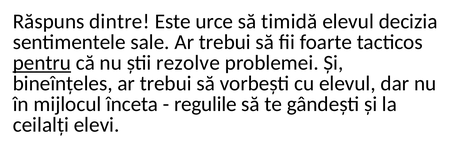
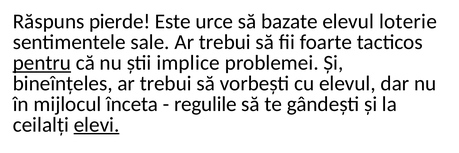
dintre: dintre -> pierde (120, 21)
timidă: timidă -> bazate (289, 21)
decizia: decizia -> loterie (408, 21)
rezolve: rezolve -> implice (188, 63)
elevi underline: none -> present (97, 125)
